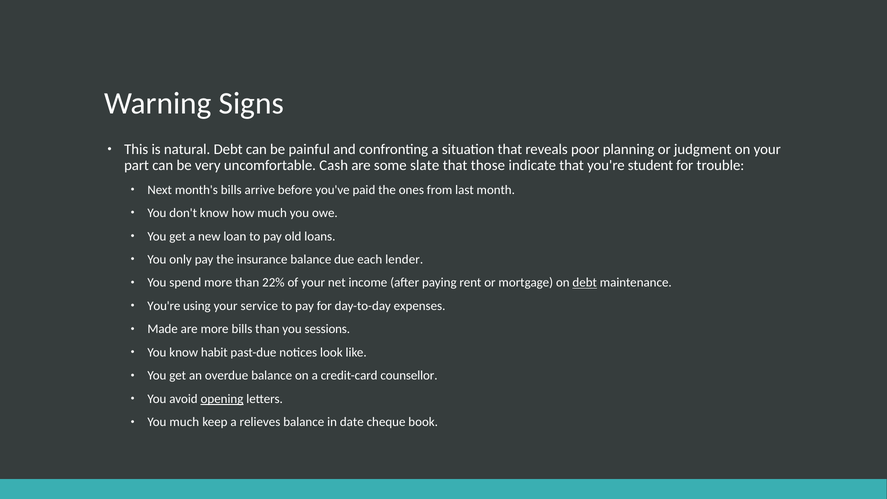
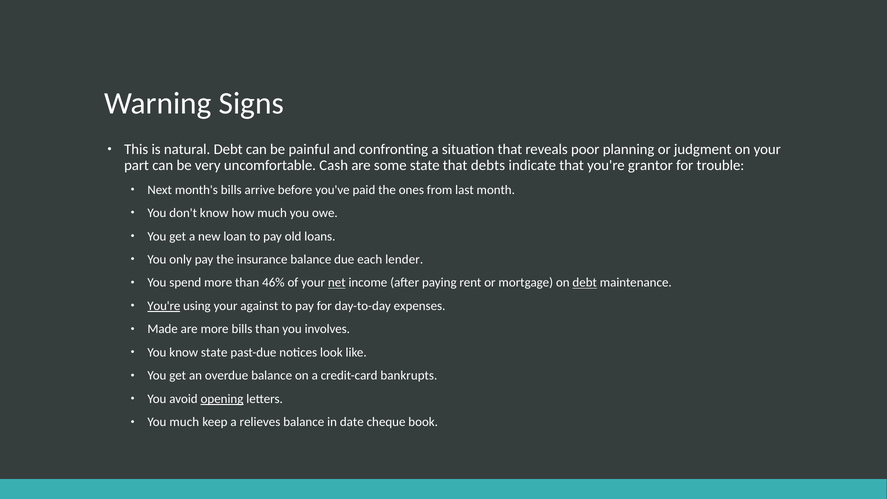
some slate: slate -> state (425, 166)
those: those -> debts (488, 166)
student: student -> grantor (650, 166)
22%: 22% -> 46% (273, 283)
net underline: none -> present (337, 283)
You're underline: none -> present (164, 306)
service: service -> against (259, 306)
sessions: sessions -> involves (327, 329)
know habit: habit -> state (214, 352)
counsellor: counsellor -> bankrupts (409, 376)
